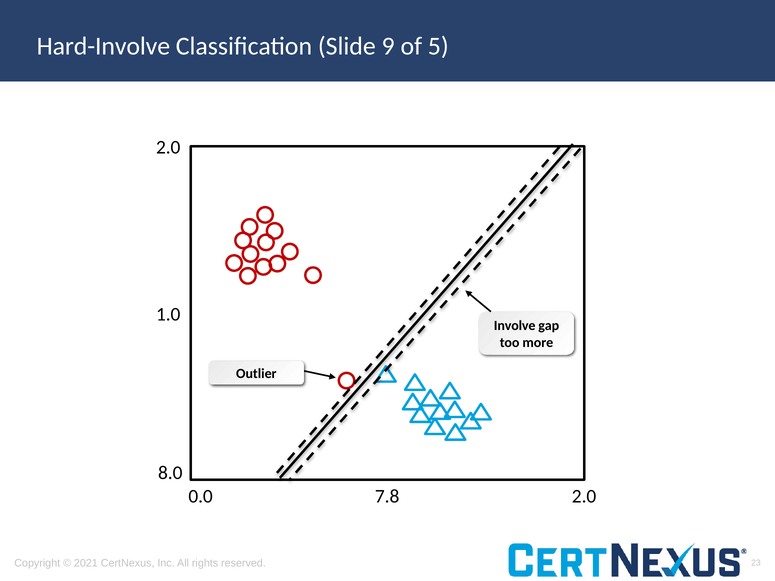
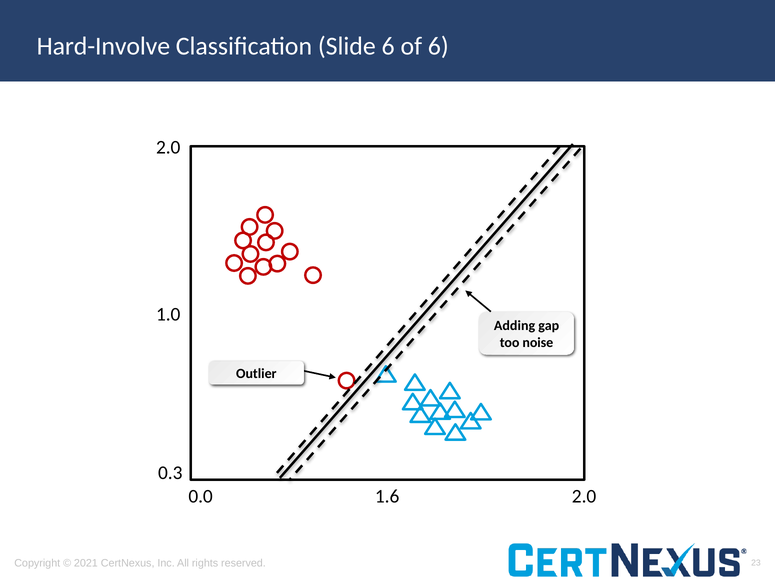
Slide 9: 9 -> 6 (388, 46)
of 5: 5 -> 6 (438, 46)
Involve: Involve -> Adding (515, 326)
more: more -> noise (538, 343)
8.0: 8.0 -> 0.3 (170, 473)
7.8: 7.8 -> 1.6 (387, 497)
